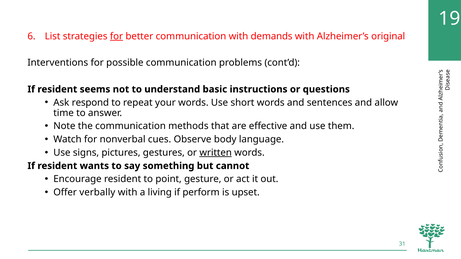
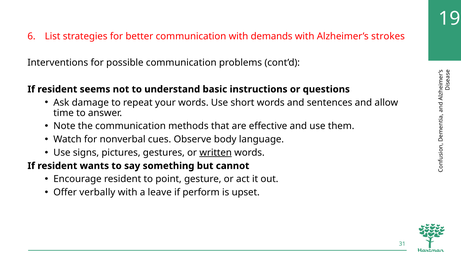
for underline: present -> none (116, 36)
original: original -> strokes (388, 36)
respond: respond -> damage (90, 103)
living: living -> leave (160, 193)
